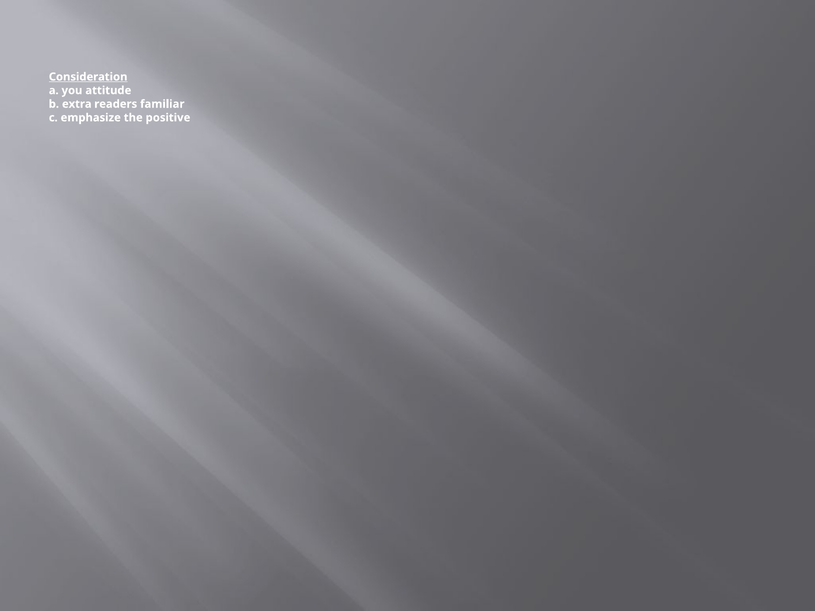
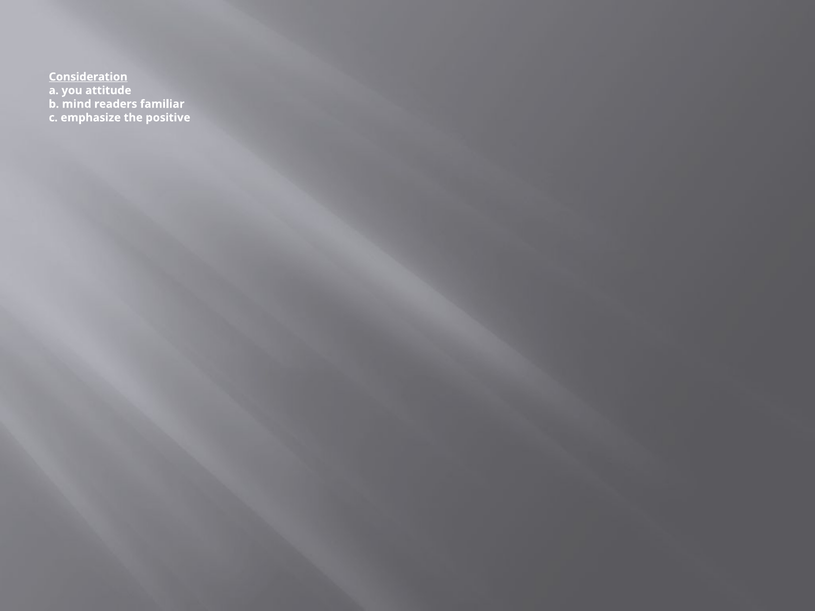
extra: extra -> mind (77, 104)
